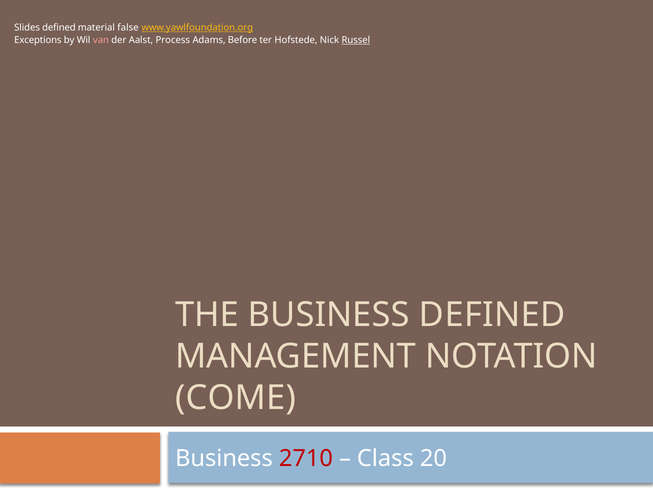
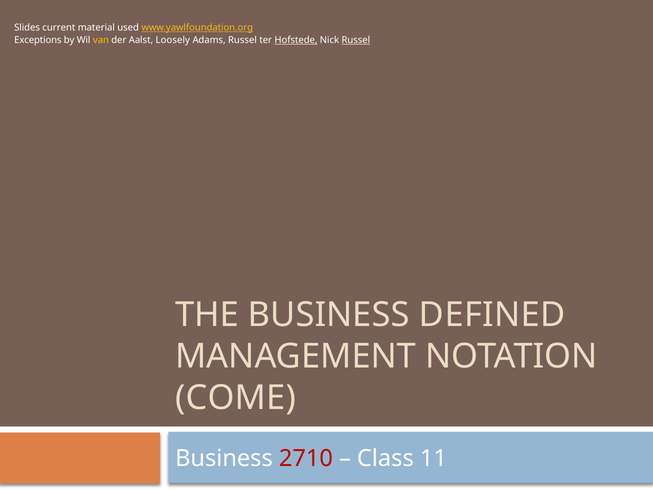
Slides defined: defined -> current (59, 27)
false: false -> used (128, 27)
van colour: pink -> yellow (101, 40)
Process: Process -> Loosely (173, 40)
Adams Before: Before -> Russel (242, 40)
Hofstede underline: none -> present (296, 40)
20: 20 -> 11 (433, 458)
